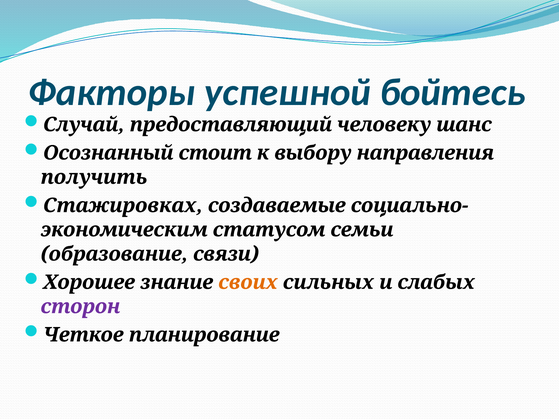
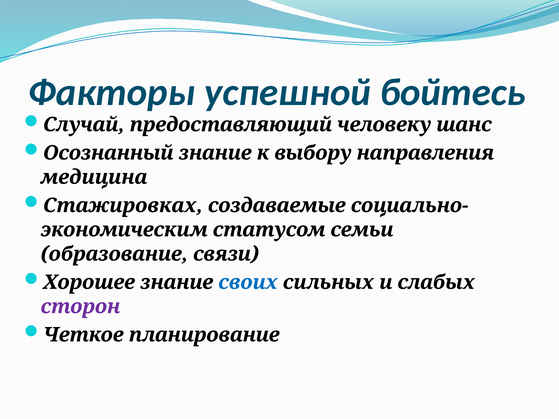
Осознанный стоит: стоит -> знание (215, 153)
получить: получить -> медицина (94, 177)
своих colour: orange -> blue (248, 282)
